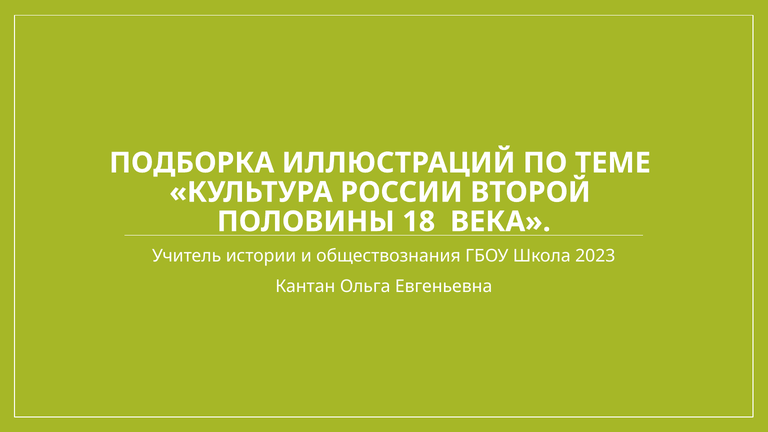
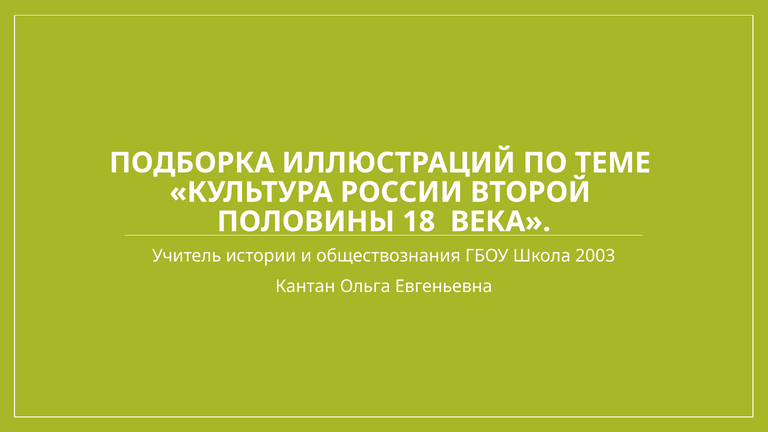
2023: 2023 -> 2003 (595, 256)
